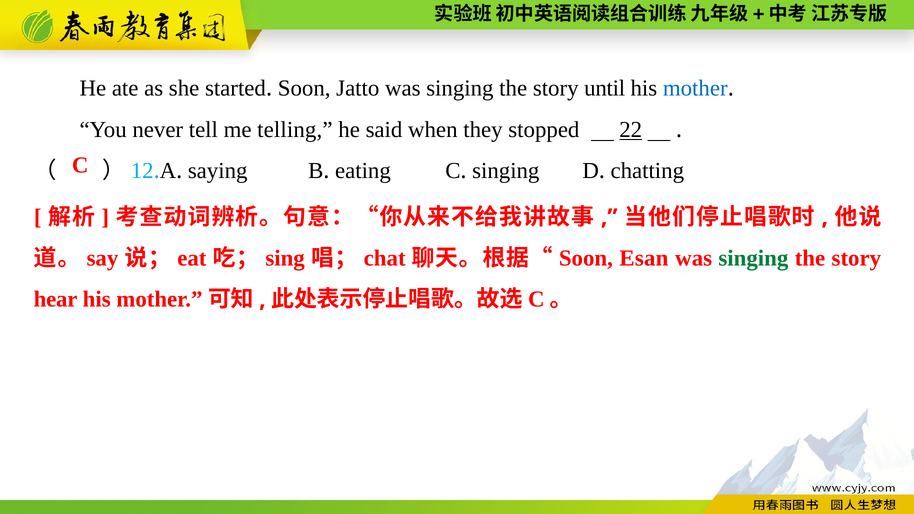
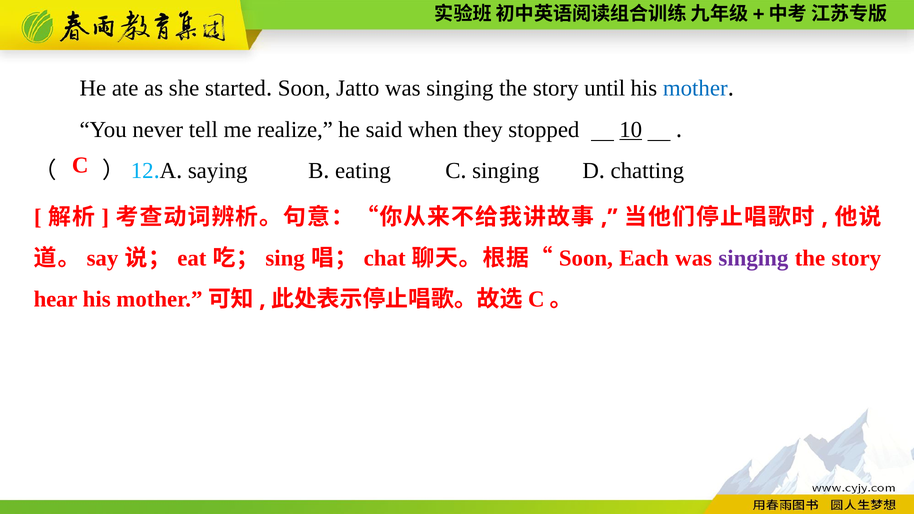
telling: telling -> realize (295, 130)
22: 22 -> 10 (631, 130)
Esan: Esan -> Each (644, 258)
singing colour: green -> purple (753, 258)
